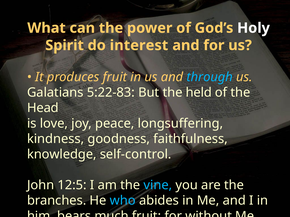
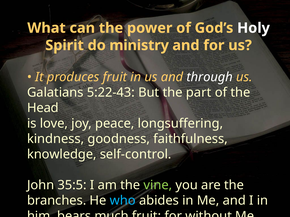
interest: interest -> ministry (139, 45)
through colour: light blue -> white (210, 77)
5:22-83: 5:22-83 -> 5:22-43 (111, 93)
held: held -> part (199, 93)
12:5: 12:5 -> 35:5 (72, 186)
vine colour: light blue -> light green (158, 186)
